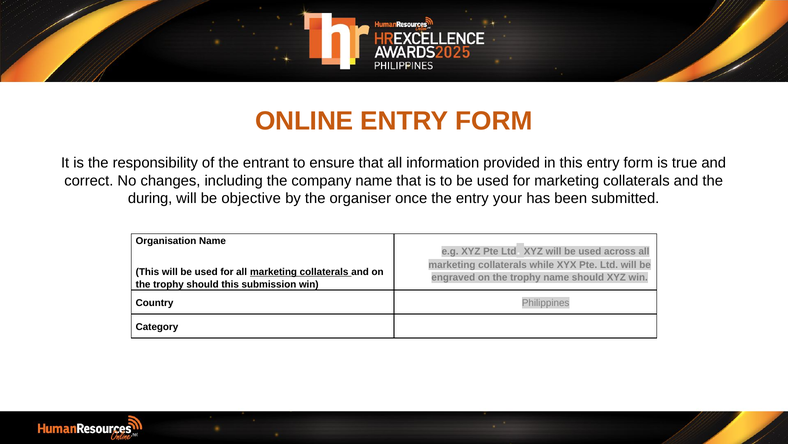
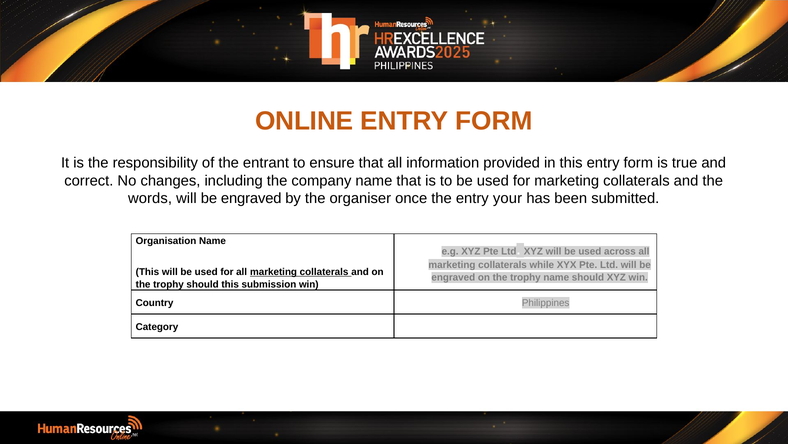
during: during -> words (150, 198)
objective: objective -> engraved (251, 198)
